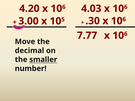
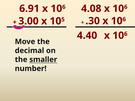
4.20: 4.20 -> 6.91 (29, 9)
4.03: 4.03 -> 4.08 (91, 9)
7.77: 7.77 -> 4.40 (87, 36)
